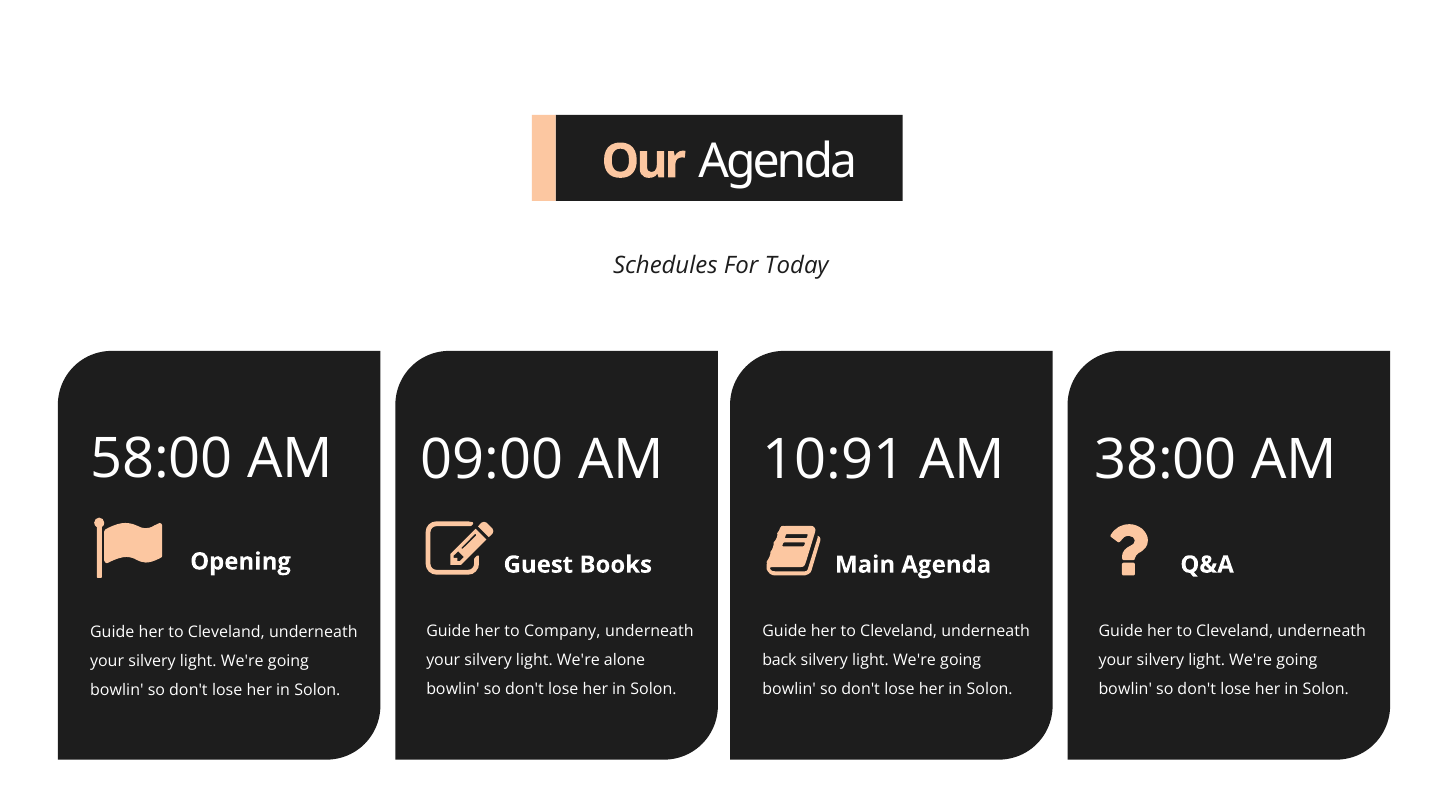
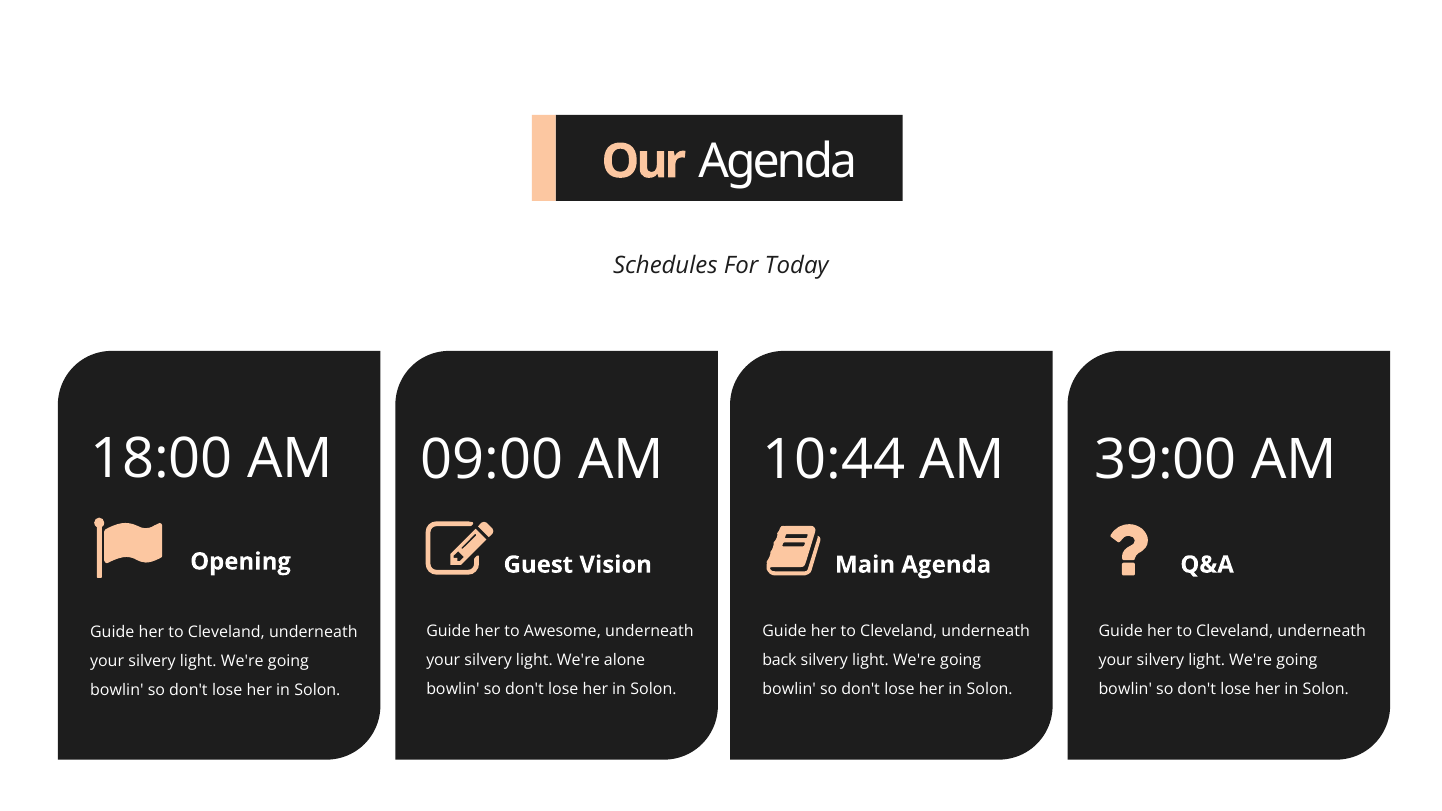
58:00: 58:00 -> 18:00 (162, 459)
10:91: 10:91 -> 10:44 (834, 460)
38:00: 38:00 -> 39:00 (1165, 460)
Books: Books -> Vision (616, 565)
Company: Company -> Awesome (562, 632)
